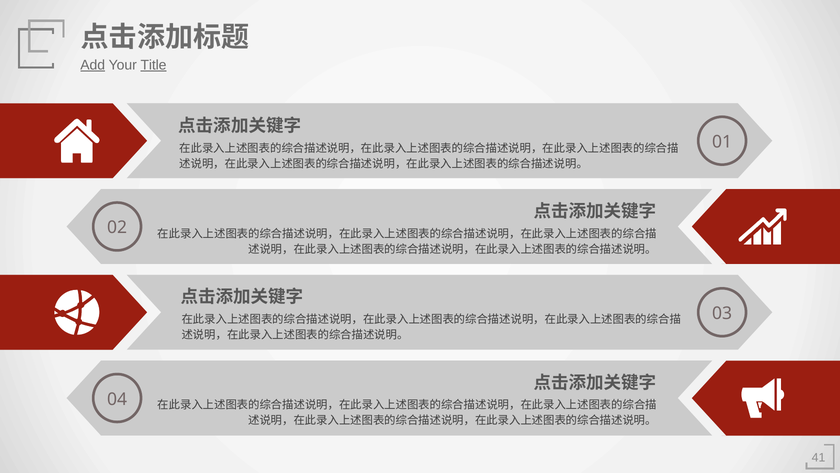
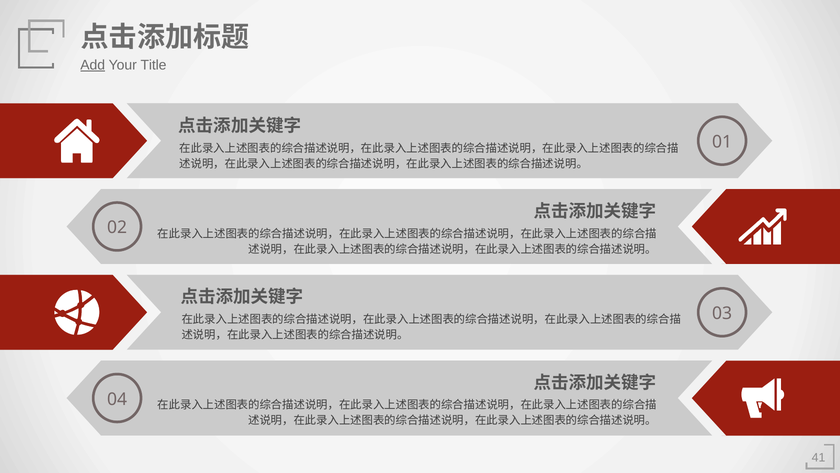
Title underline: present -> none (153, 65)
